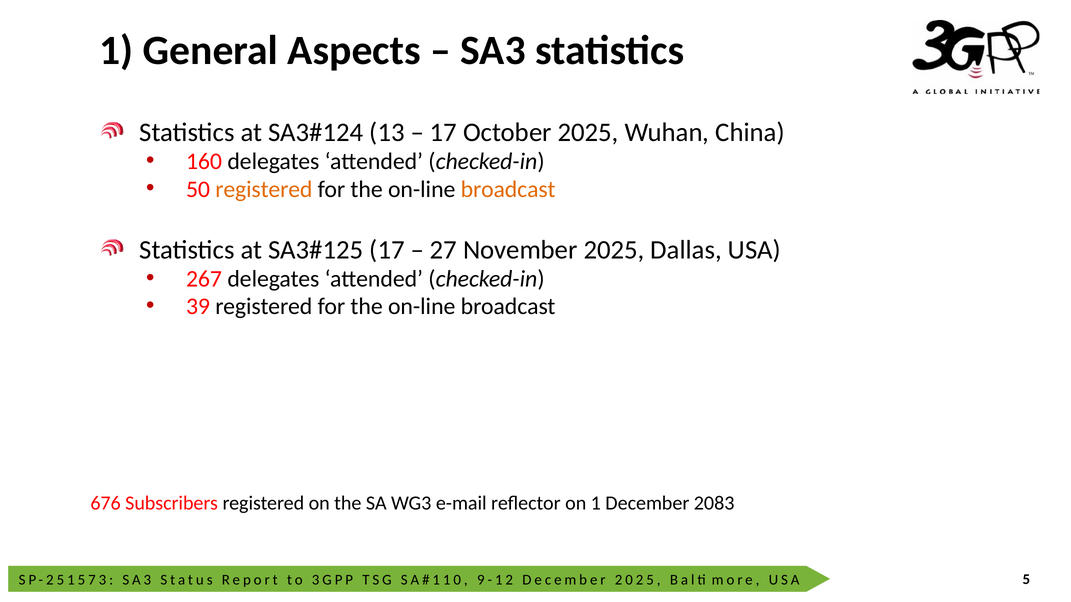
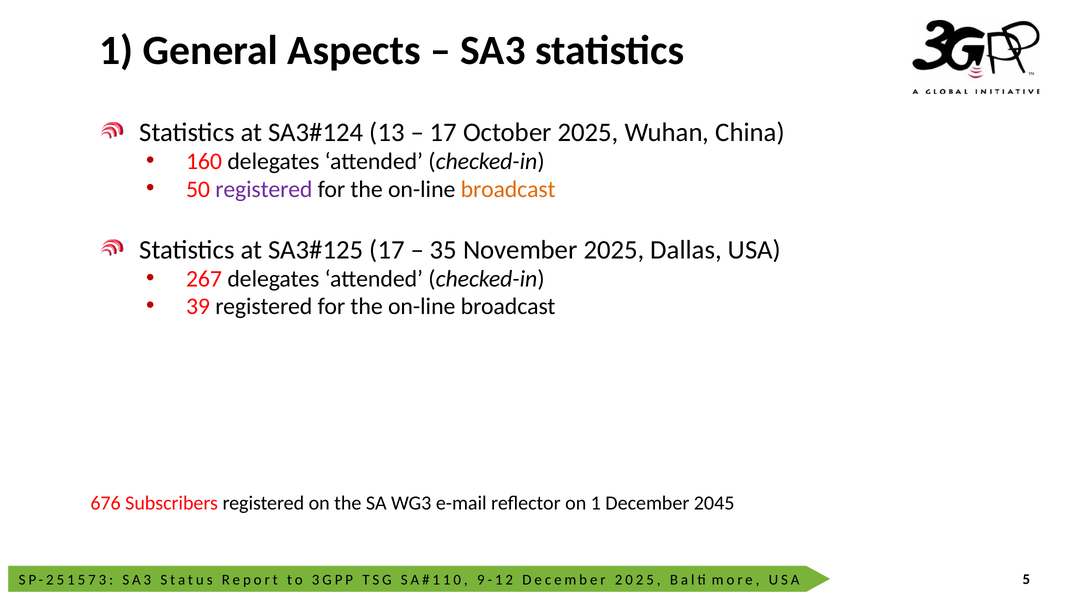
registered colour: orange -> purple (264, 189)
27: 27 -> 35 (443, 250)
2083: 2083 -> 2045 (714, 503)
